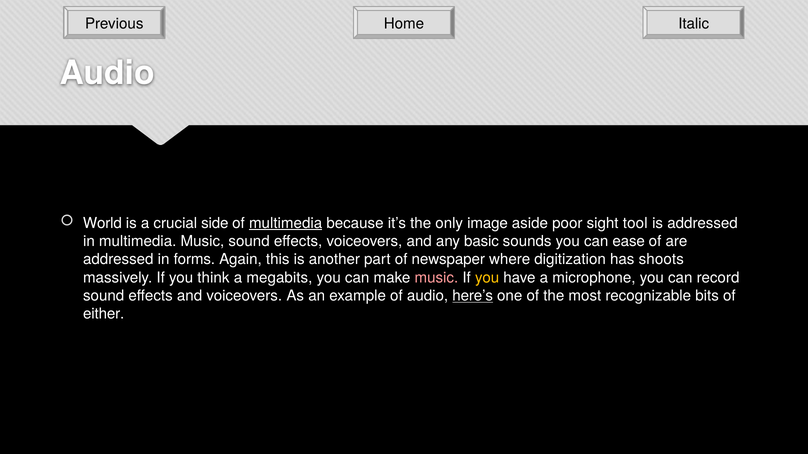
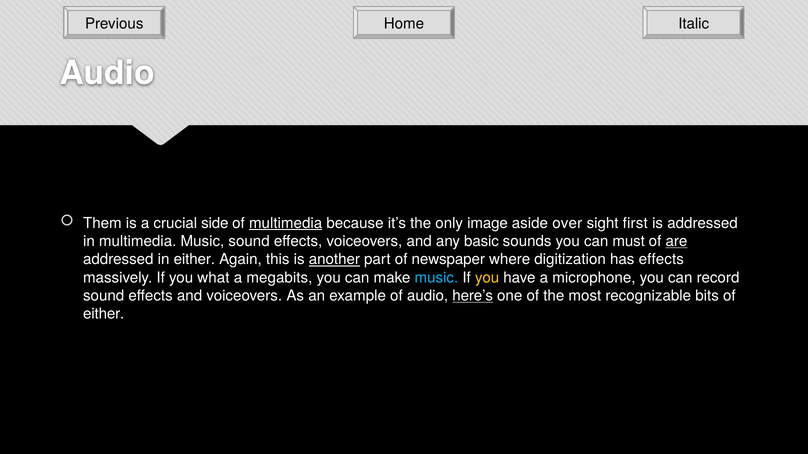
World: World -> Them (102, 223)
poor: poor -> over (567, 223)
tool: tool -> first (635, 223)
ease: ease -> must (629, 242)
are underline: none -> present (676, 242)
in forms: forms -> either (194, 260)
another underline: none -> present (334, 260)
has shoots: shoots -> effects (661, 260)
think: think -> what (213, 278)
music colour: pink -> light blue (436, 278)
